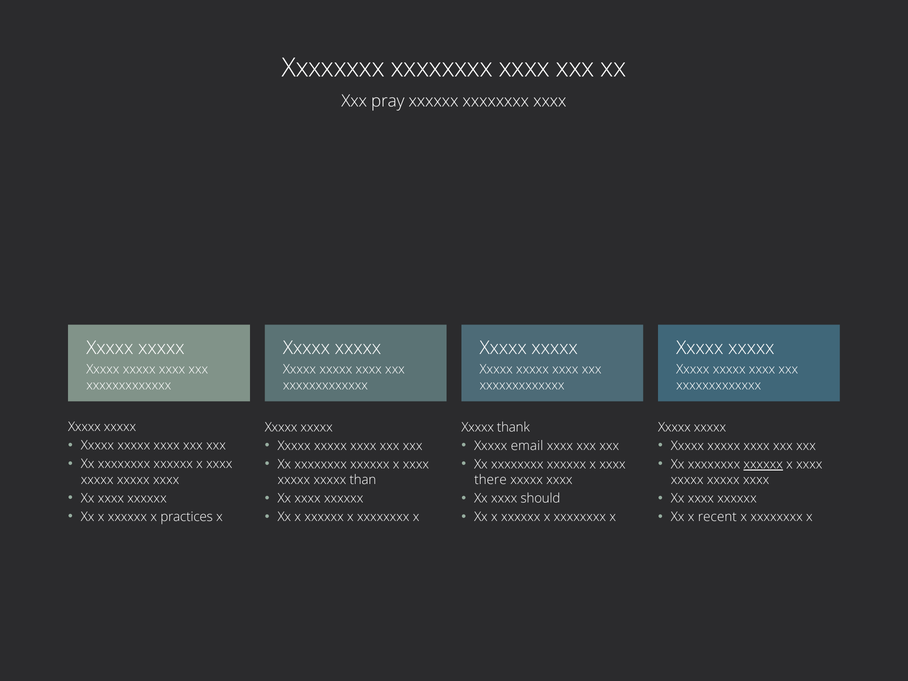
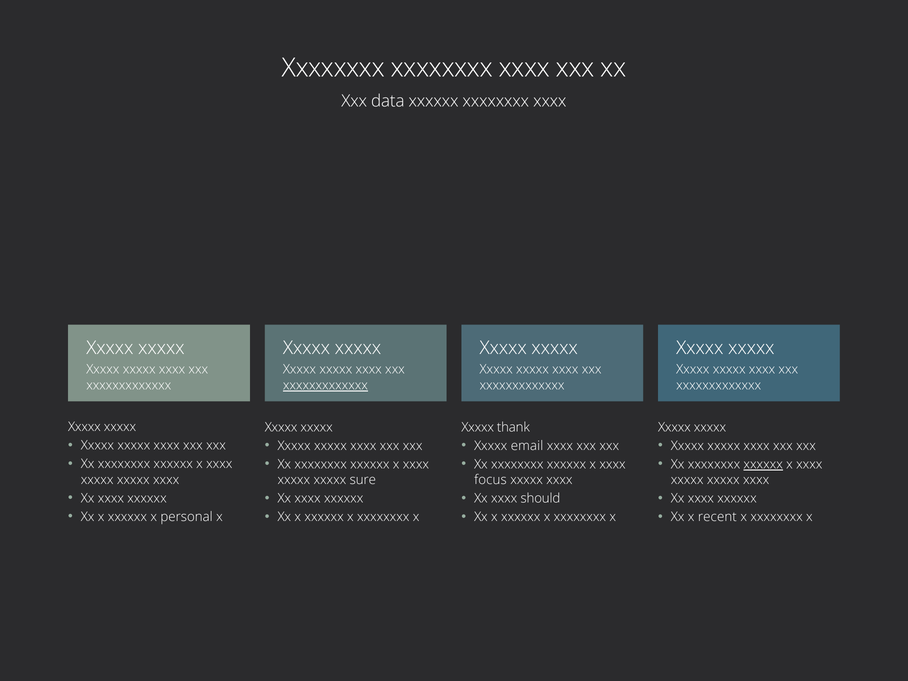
pray: pray -> data (388, 101)
xxxxxxxxxxxxx underline: none -> present (325, 385)
than: than -> sure (363, 480)
there: there -> focus (490, 480)
practices: practices -> personal (187, 517)
